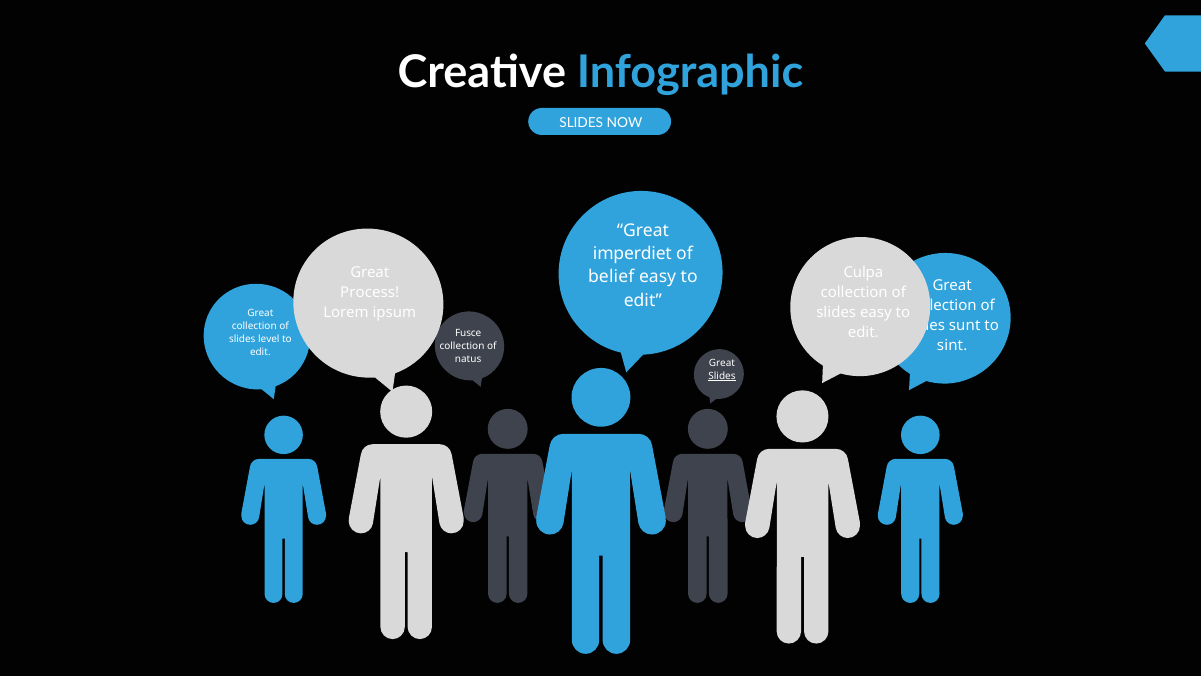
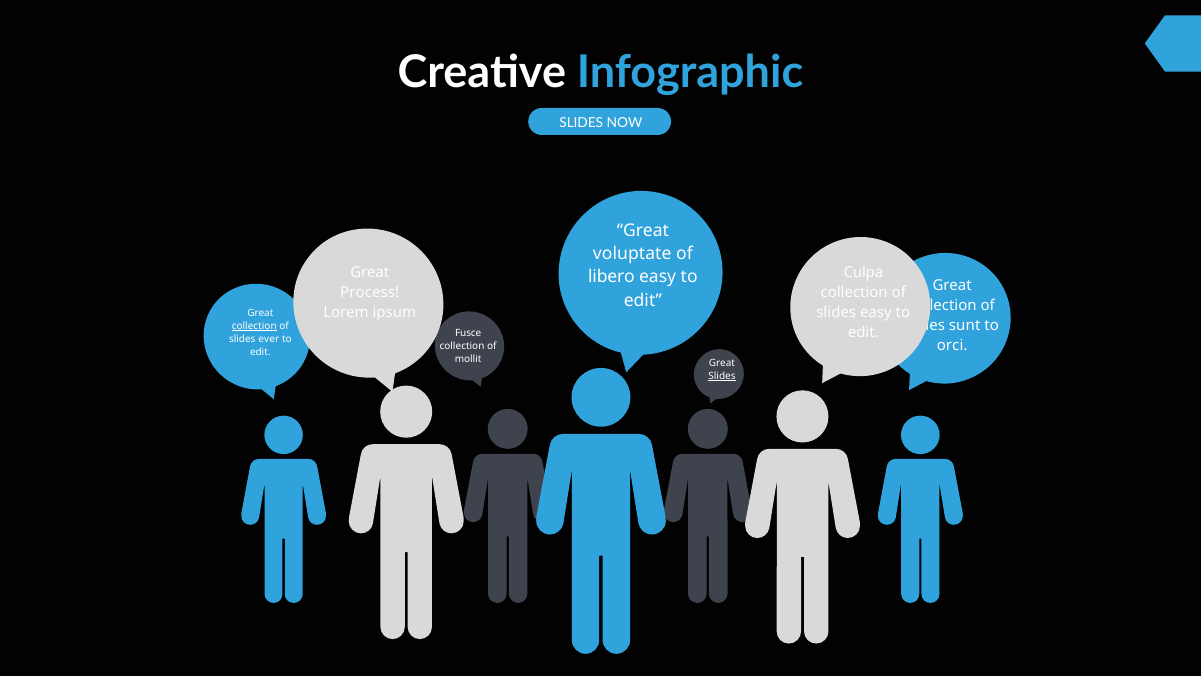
imperdiet: imperdiet -> voluptate (632, 254)
belief: belief -> libero (611, 277)
collection underline: none -> present (254, 326)
level: level -> ever (269, 339)
sint: sint -> orci (952, 345)
natus: natus -> mollit (468, 359)
